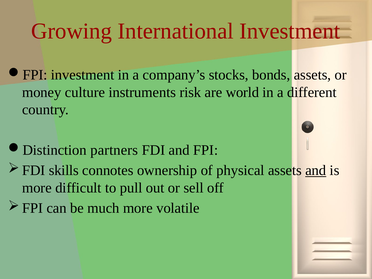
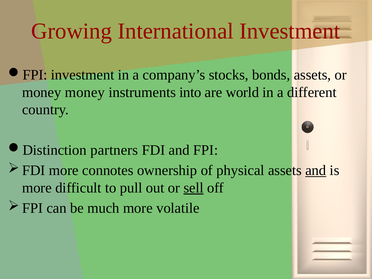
money culture: culture -> money (85, 92)
risk: risk -> into (190, 92)
skills: skills -> more (64, 170)
sell underline: none -> present (194, 188)
